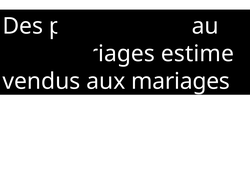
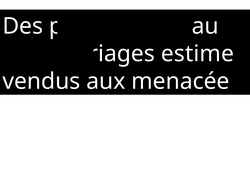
aux mariages: mariages -> menacée (180, 81)
